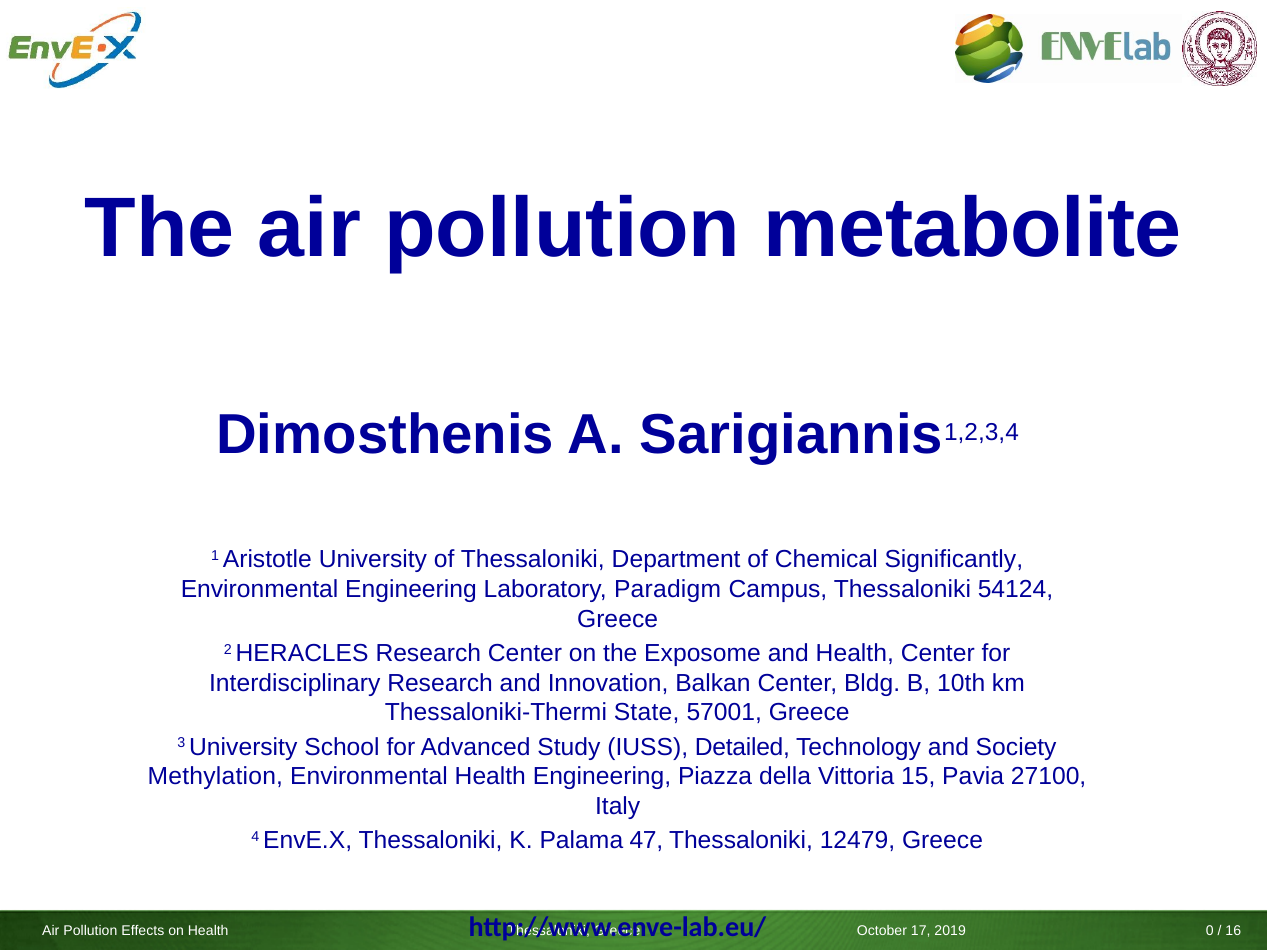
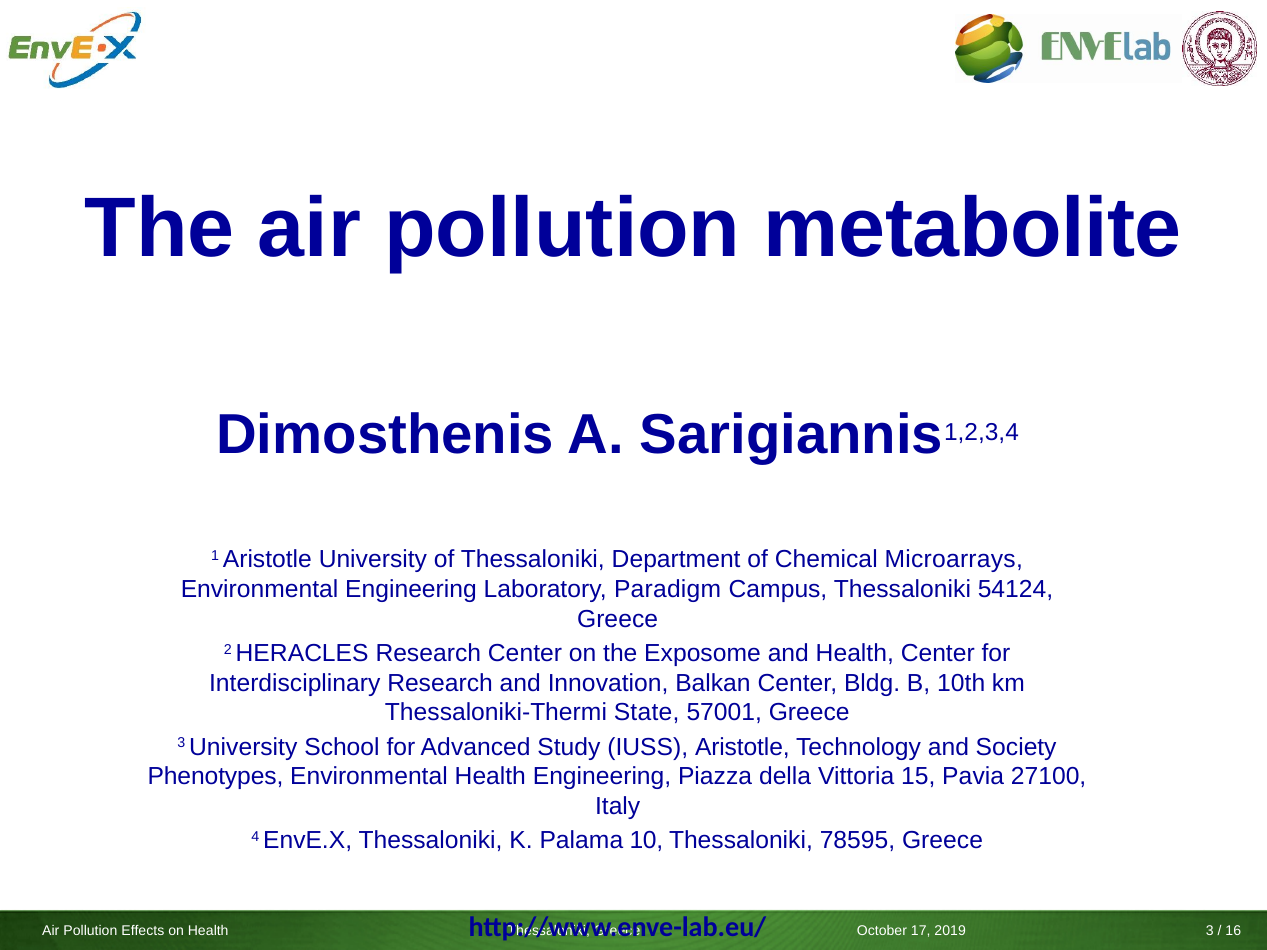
Significantly: Significantly -> Microarrays (954, 560)
IUSS Detailed: Detailed -> Aristotle (742, 747)
Methylation: Methylation -> Phenotypes (216, 777)
47: 47 -> 10 (646, 841)
12479: 12479 -> 78595 (857, 841)
0: 0 -> 3 (1210, 931)
